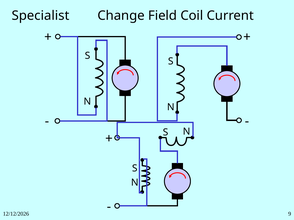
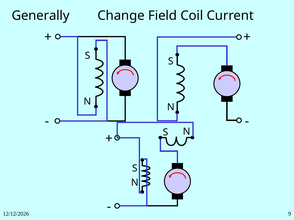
Specialist: Specialist -> Generally (41, 16)
